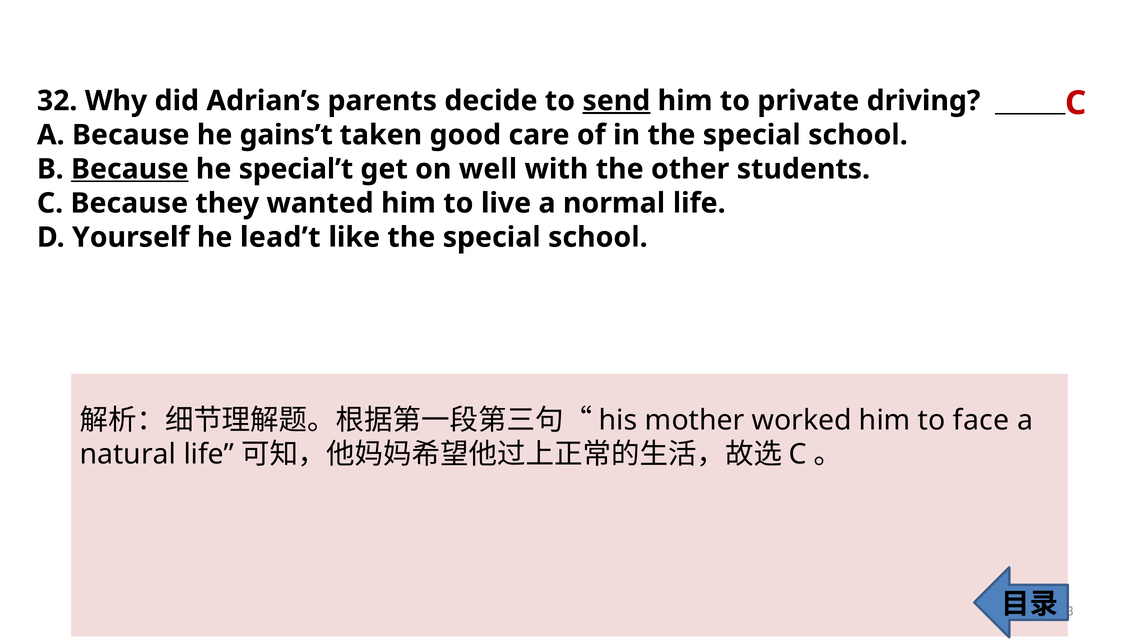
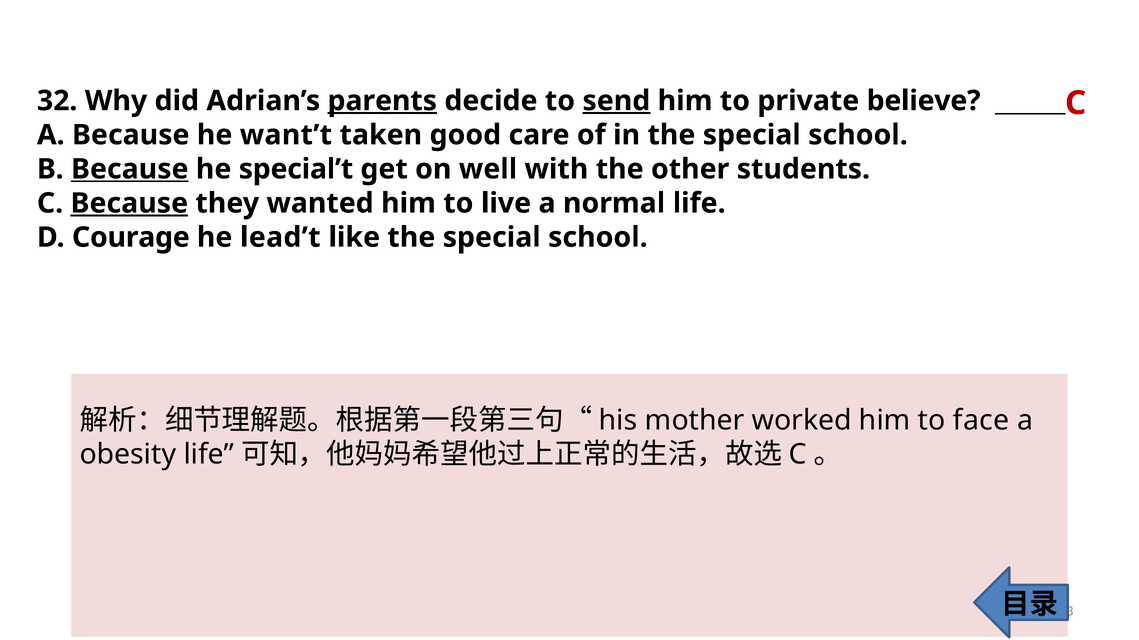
parents underline: none -> present (382, 101)
driving: driving -> believe (924, 101)
gains’t: gains’t -> want’t (286, 135)
Because underline: none -> present (129, 203)
Yourself: Yourself -> Courage (131, 238)
natural: natural -> obesity (128, 455)
